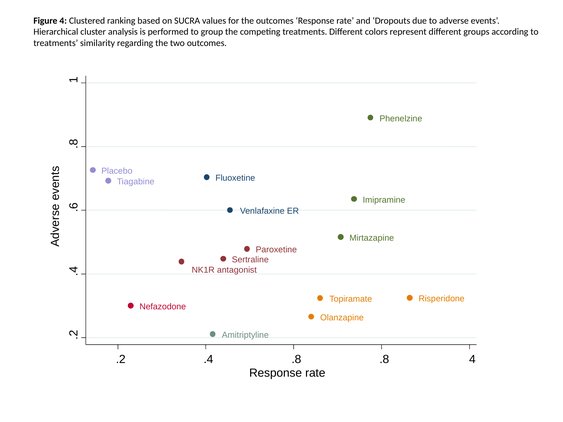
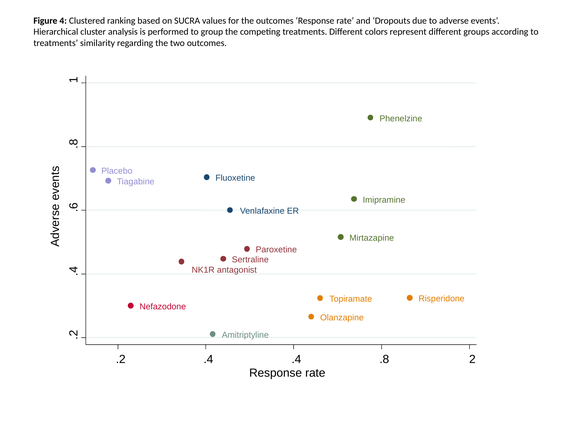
.4 .8: .8 -> .4 (296, 359)
.8 4: 4 -> 2 (472, 359)
